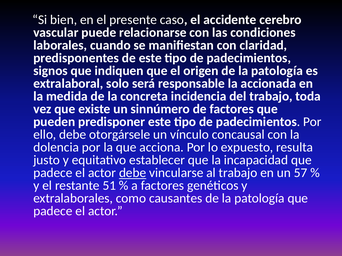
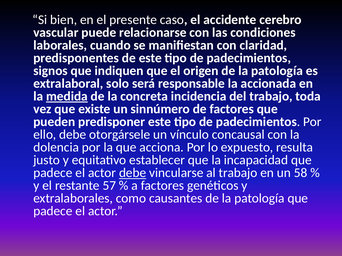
medida underline: none -> present (67, 97)
57: 57 -> 58 (301, 173)
51: 51 -> 57 (109, 186)
